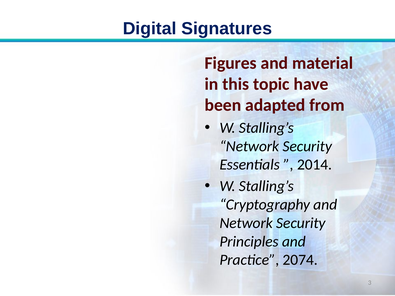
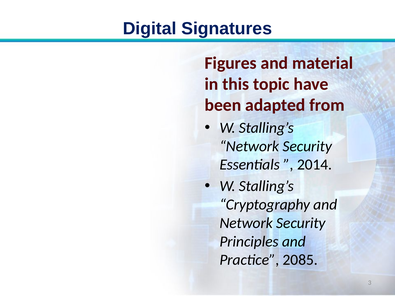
2074: 2074 -> 2085 (300, 260)
